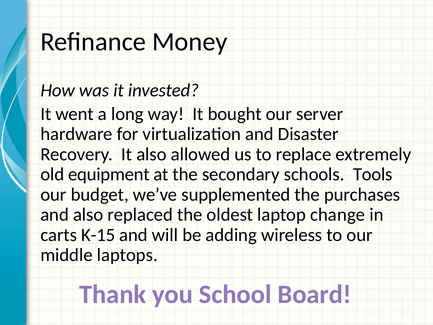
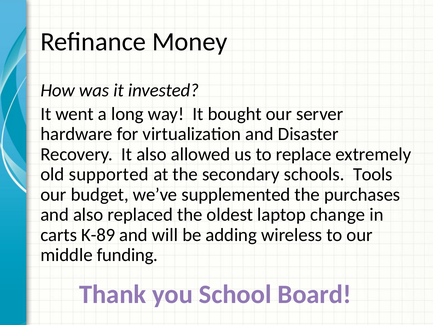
equipment: equipment -> supported (109, 174)
K-15: K-15 -> K-89 (98, 235)
laptops: laptops -> funding (127, 255)
